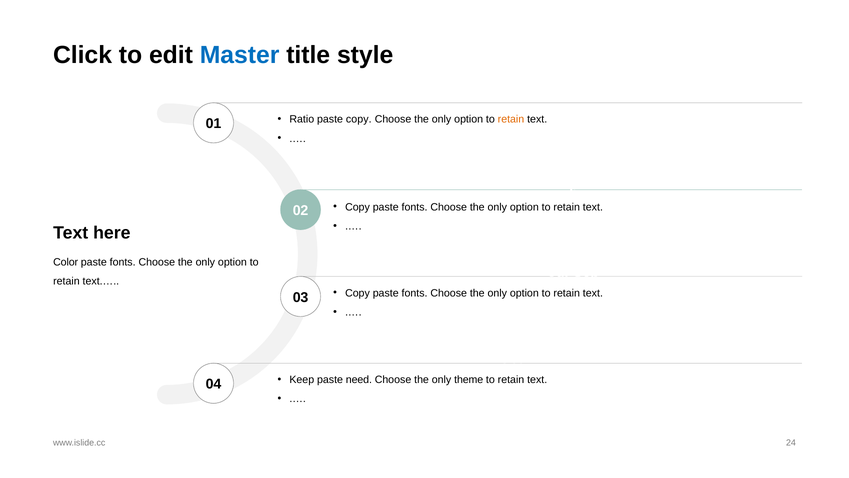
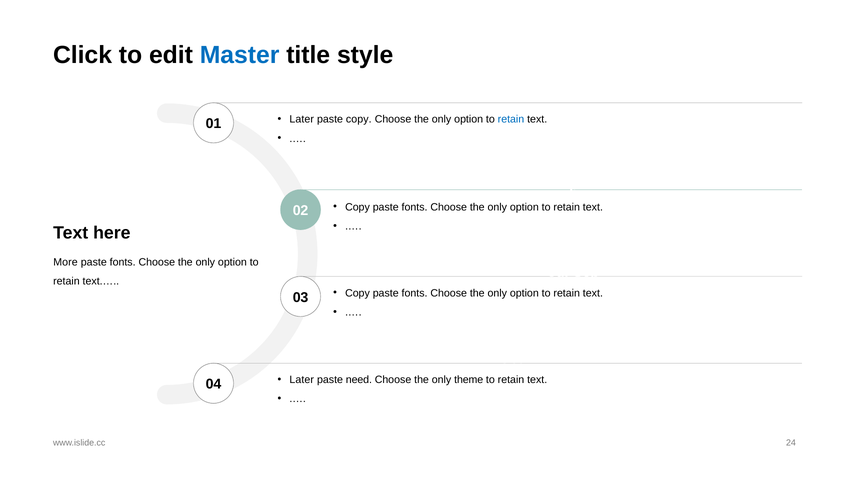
Ratio: Ratio -> Later (302, 119)
retain colour: orange -> blue (511, 119)
Color: Color -> More (66, 262)
Keep: Keep -> Later (302, 379)
